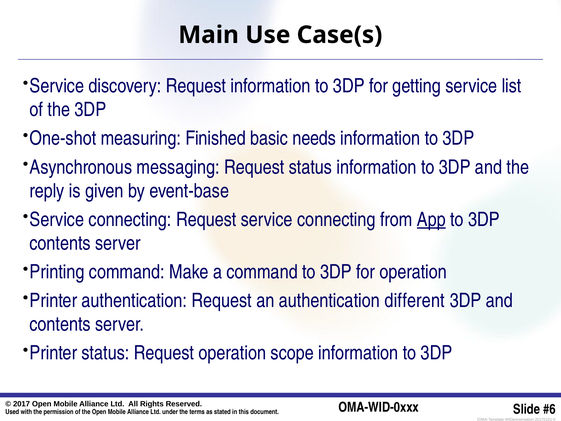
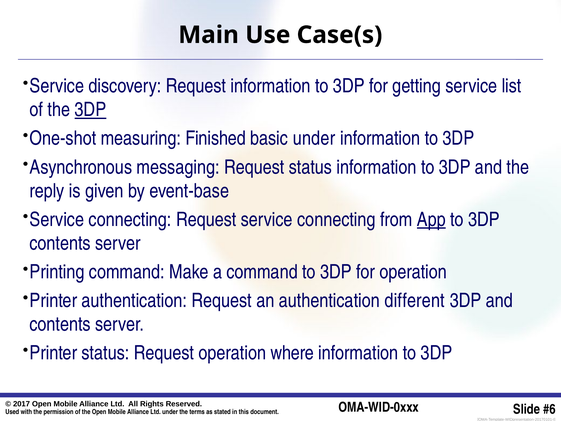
3DP underline: none -> present (90, 110)
basic needs: needs -> under (314, 138)
scope: scope -> where (292, 353)
